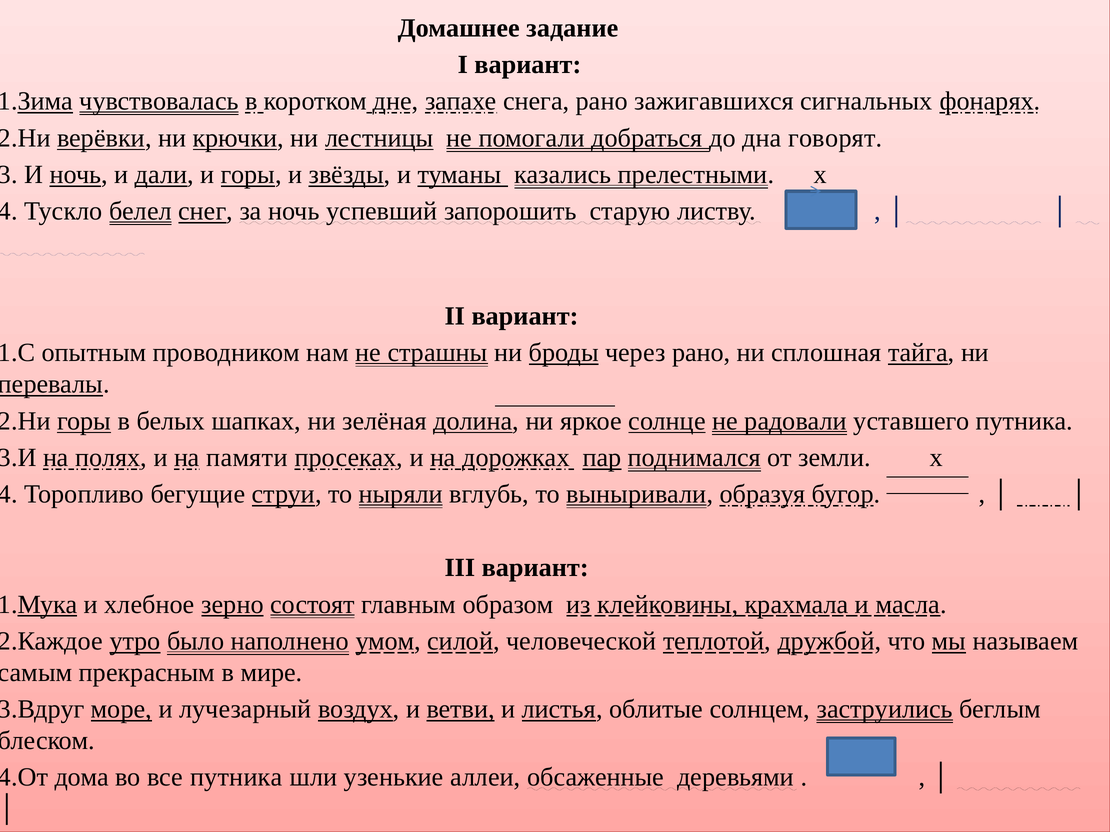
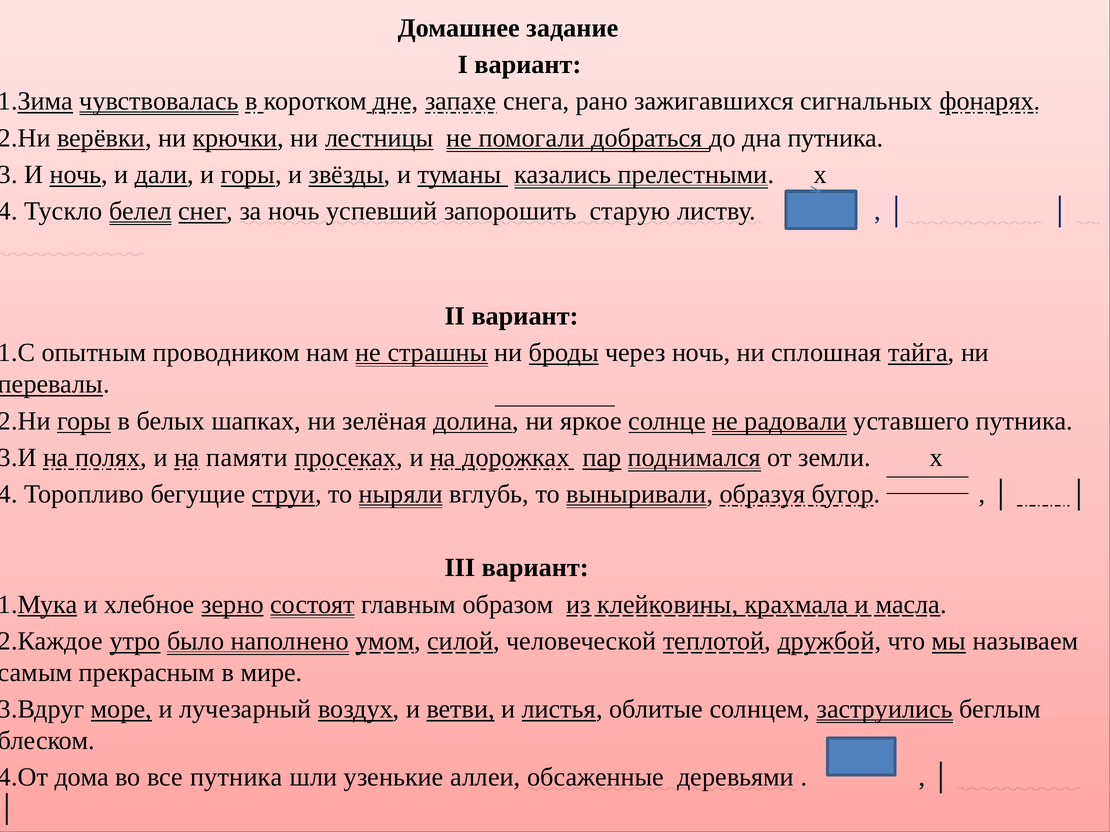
дна говорят: говорят -> путника (836, 138)
через рано: рано -> ночь (701, 353)
